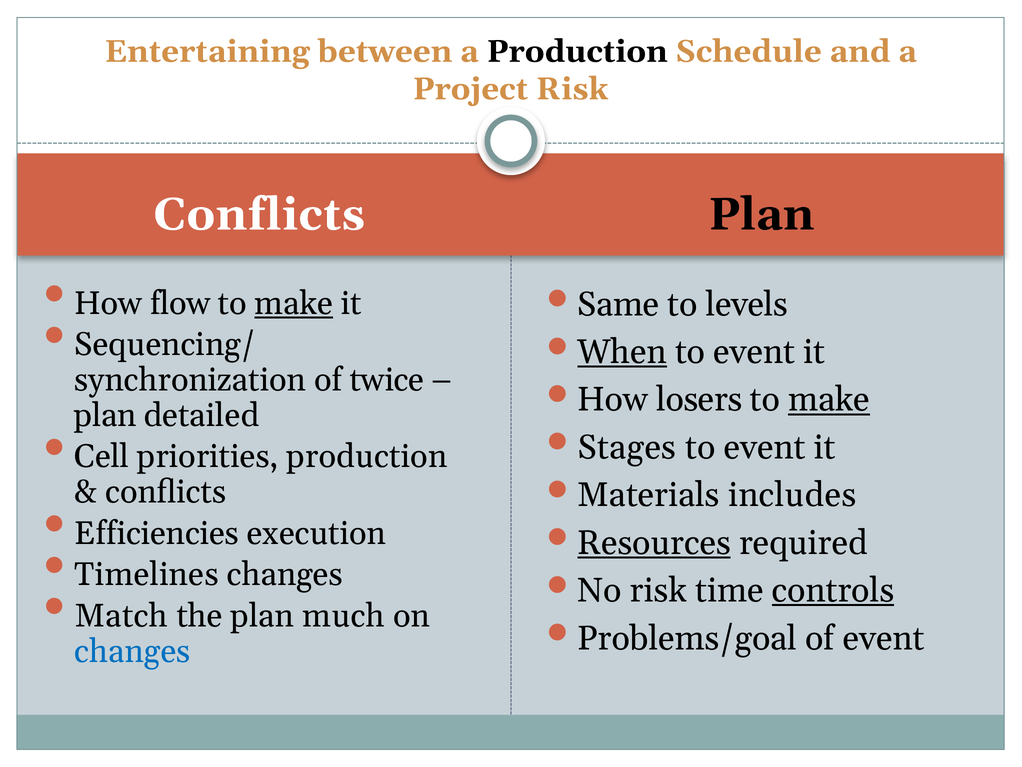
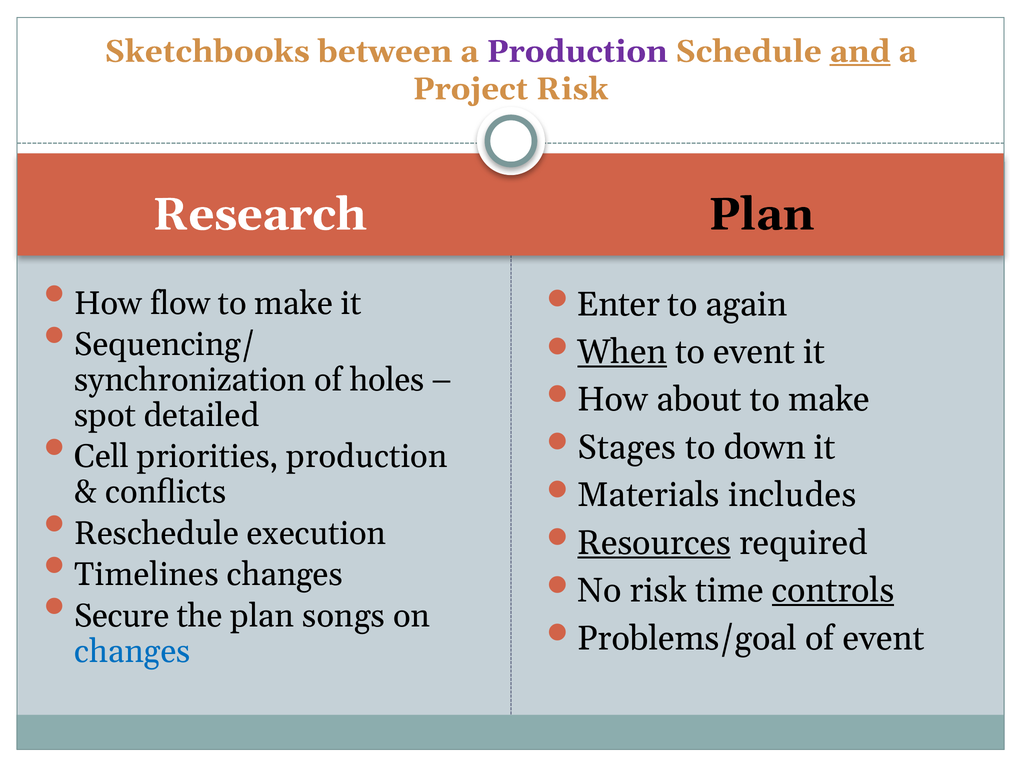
Entertaining: Entertaining -> Sketchbooks (207, 51)
Production colour: black -> purple (577, 51)
and underline: none -> present (860, 51)
Conflicts: Conflicts -> Research (260, 214)
make underline: present -> none (294, 303)
Same: Same -> Enter (618, 304)
levels: levels -> again (747, 304)
twice: twice -> holes (387, 380)
losers: losers -> about (699, 399)
make underline: present -> none (829, 399)
plan: plan -> spot (105, 415)
event: event -> down (765, 447)
Efficiencies: Efficiencies -> Reschedule (157, 533)
Match: Match -> Secure (122, 616)
much: much -> songs (344, 616)
